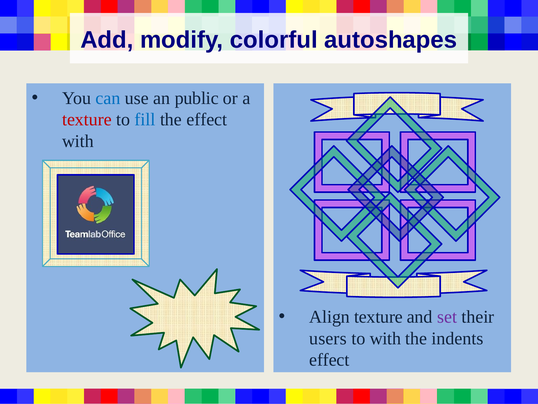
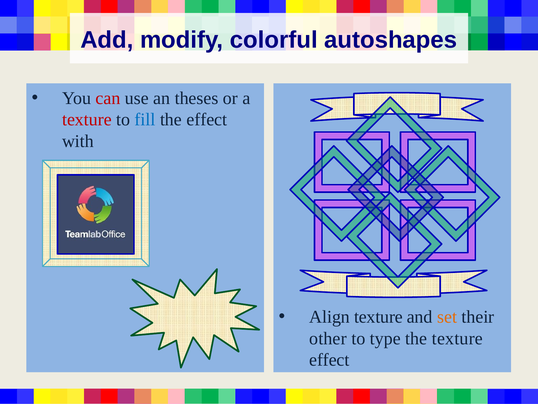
can colour: blue -> red (108, 98)
public: public -> theses (197, 98)
set colour: purple -> orange (447, 317)
users: users -> other (328, 338)
to with: with -> type (385, 338)
the indents: indents -> texture (457, 338)
